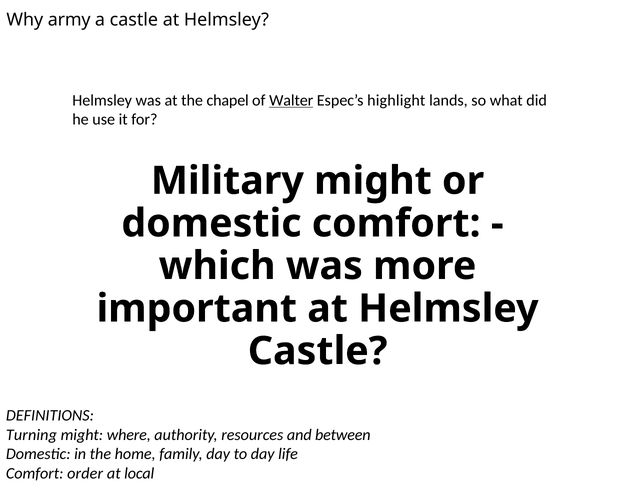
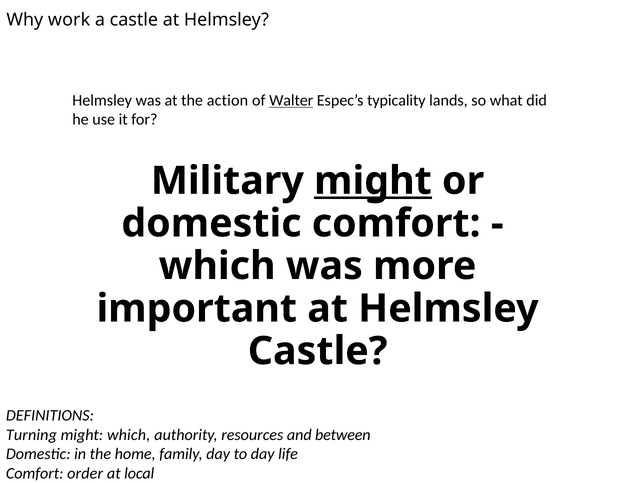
army: army -> work (69, 20)
chapel: chapel -> action (227, 100)
highlight: highlight -> typicality (396, 100)
might underline: none -> present (373, 181)
might where: where -> which (129, 435)
